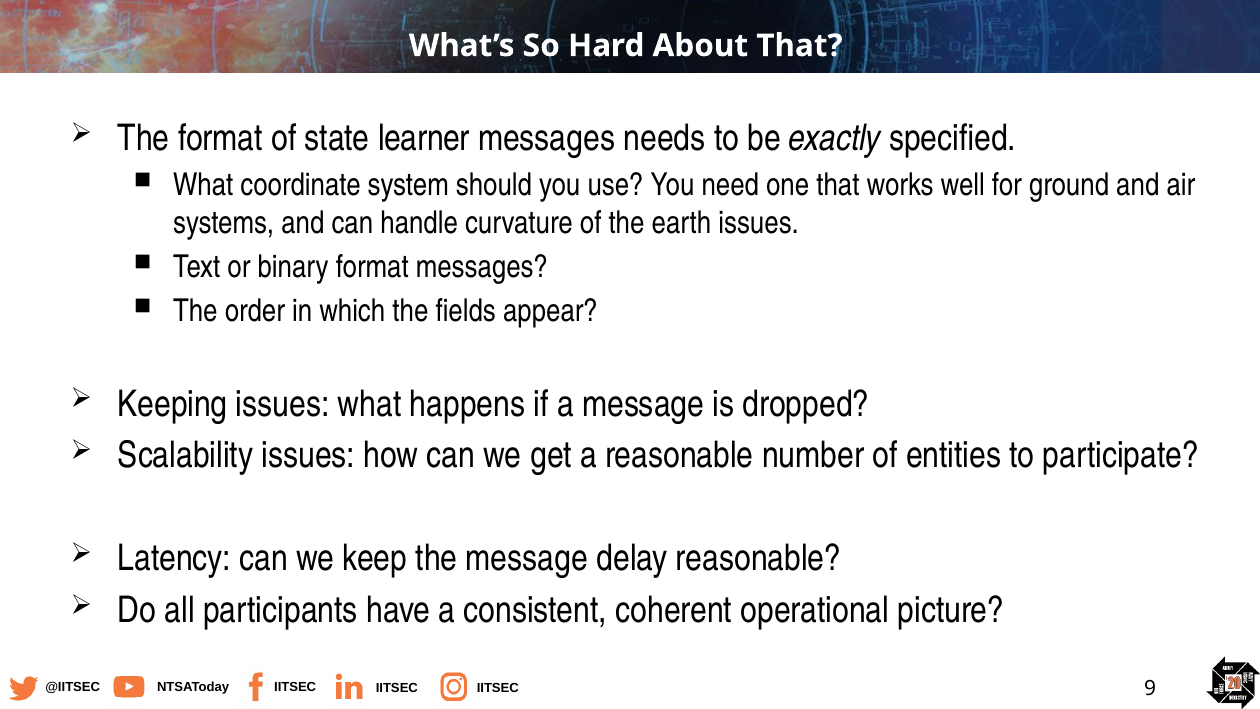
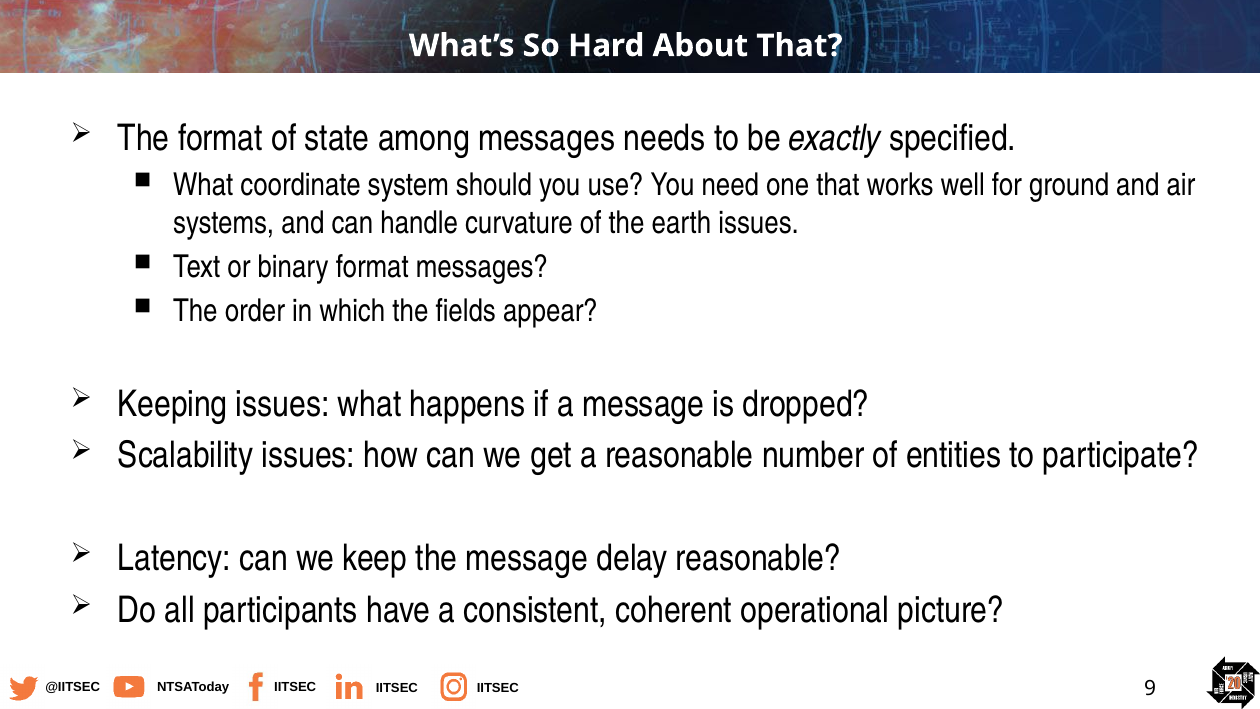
learner: learner -> among (424, 138)
